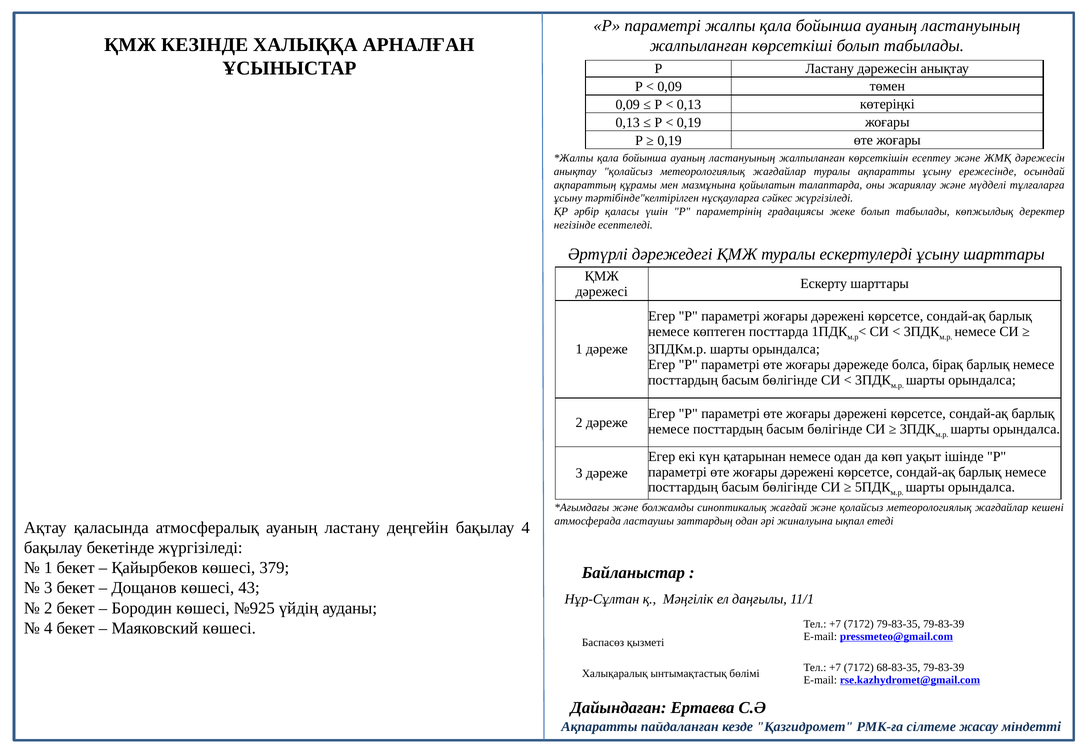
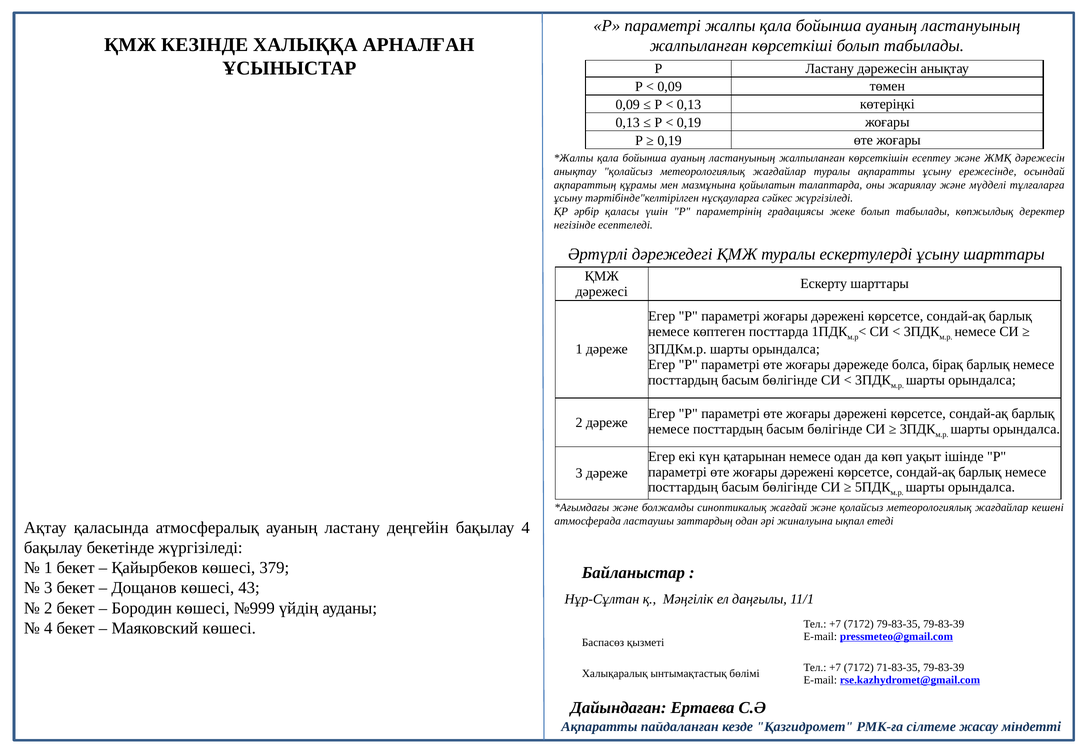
№925: №925 -> №999 (254, 608)
68-83-35: 68-83-35 -> 71-83-35 (898, 668)
